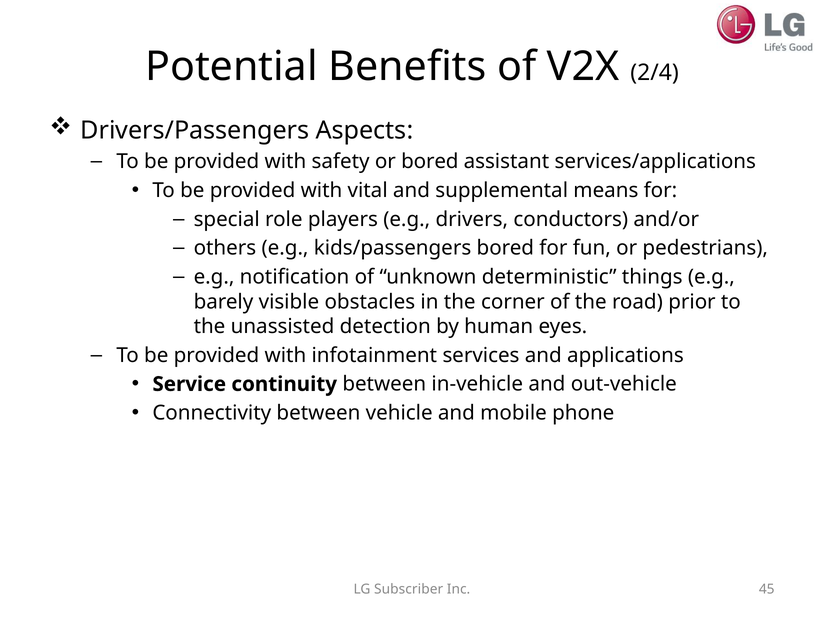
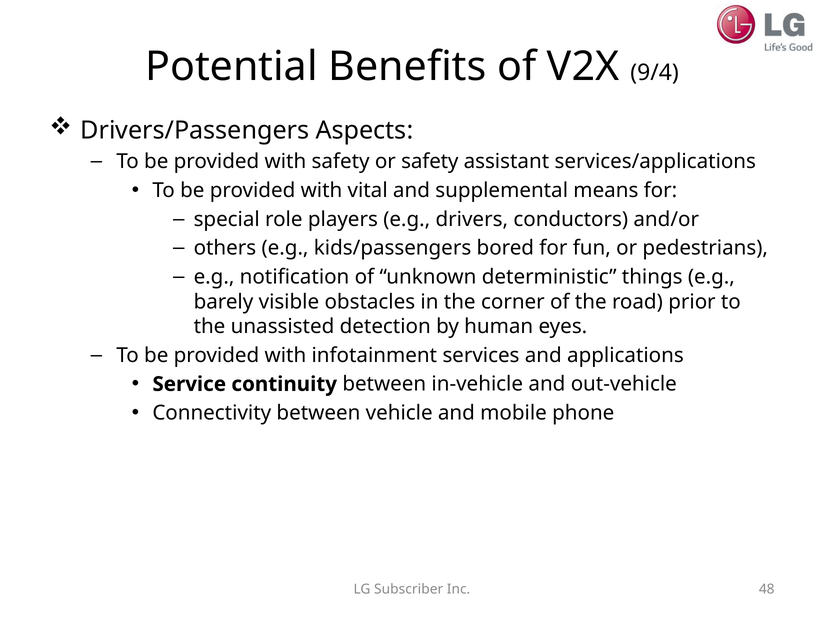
2/4: 2/4 -> 9/4 (655, 73)
or bored: bored -> safety (430, 162)
45: 45 -> 48 (767, 589)
